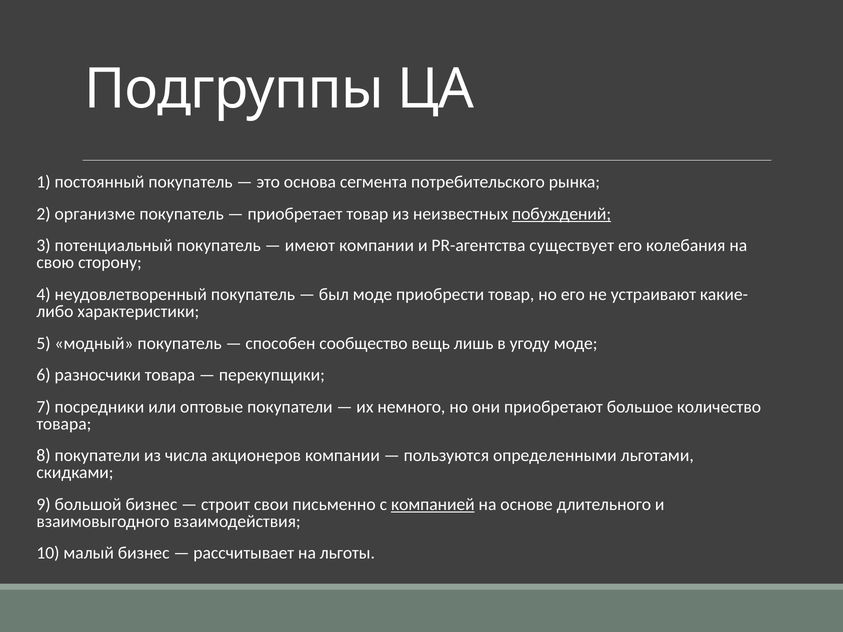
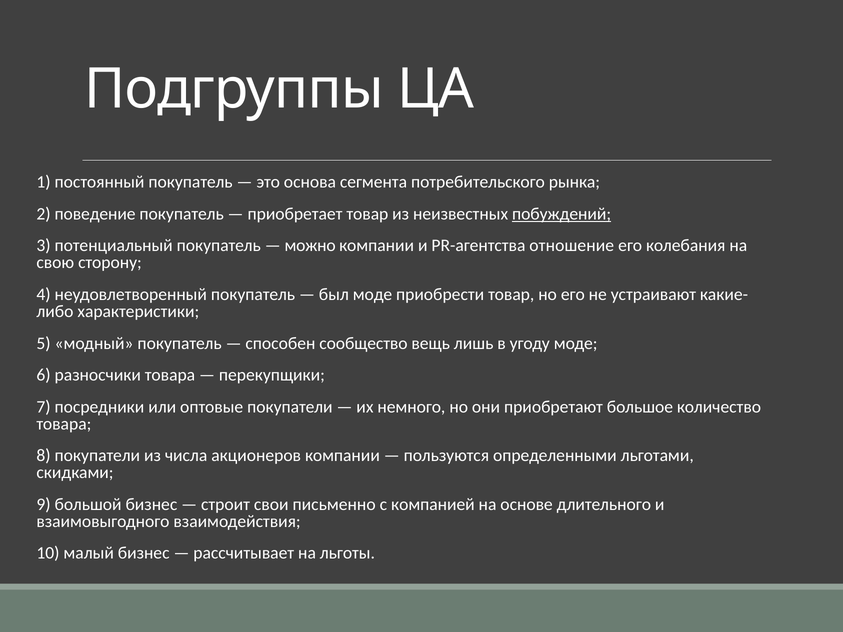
организме: организме -> поведение (95, 214)
имеют: имеют -> можно (310, 246)
существует: существует -> отношение (572, 246)
компанией underline: present -> none (433, 505)
